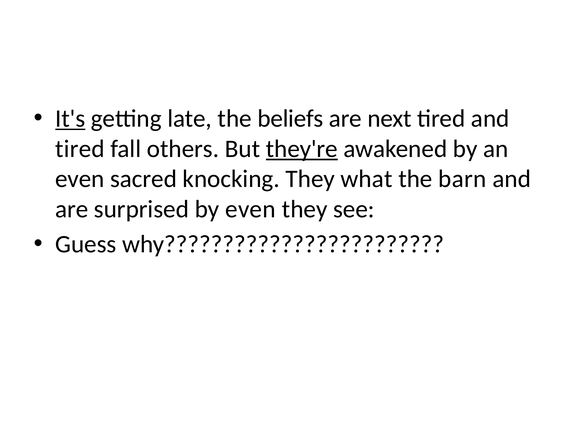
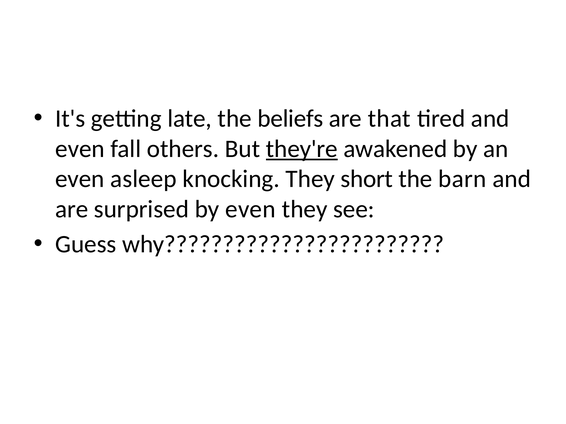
It's underline: present -> none (70, 119)
next: next -> that (389, 119)
tired: tired -> even (80, 149)
sacred: sacred -> asleep (143, 179)
what: what -> short (367, 179)
